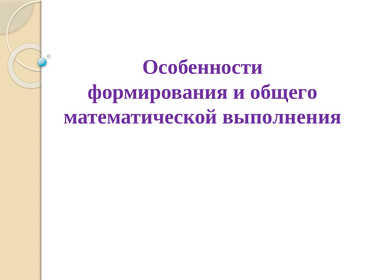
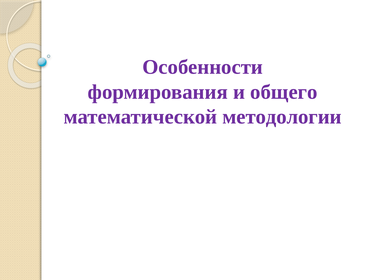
выполнения: выполнения -> методологии (282, 117)
